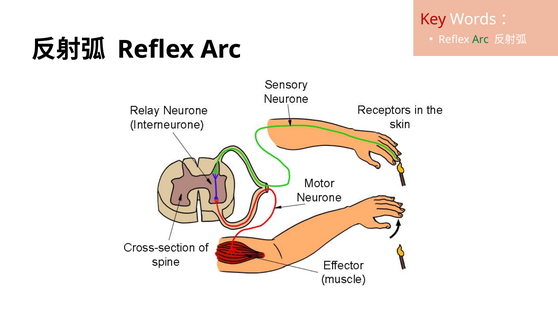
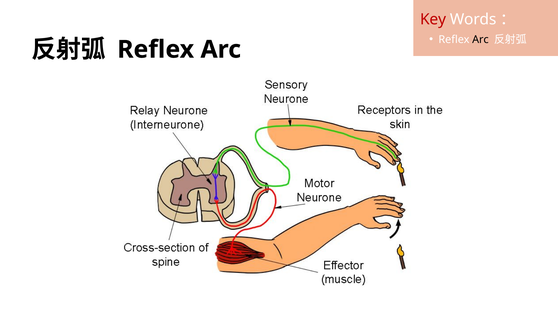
Arc colour: green -> black (480, 40)
